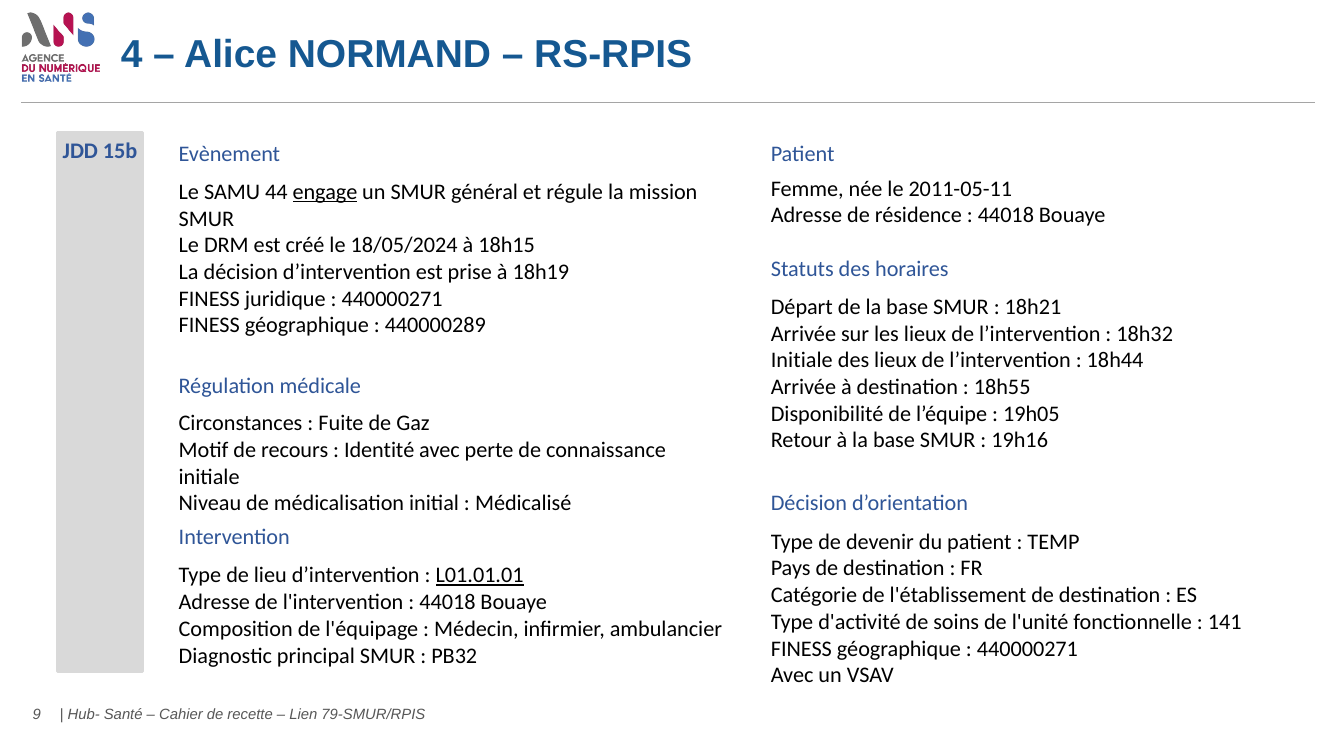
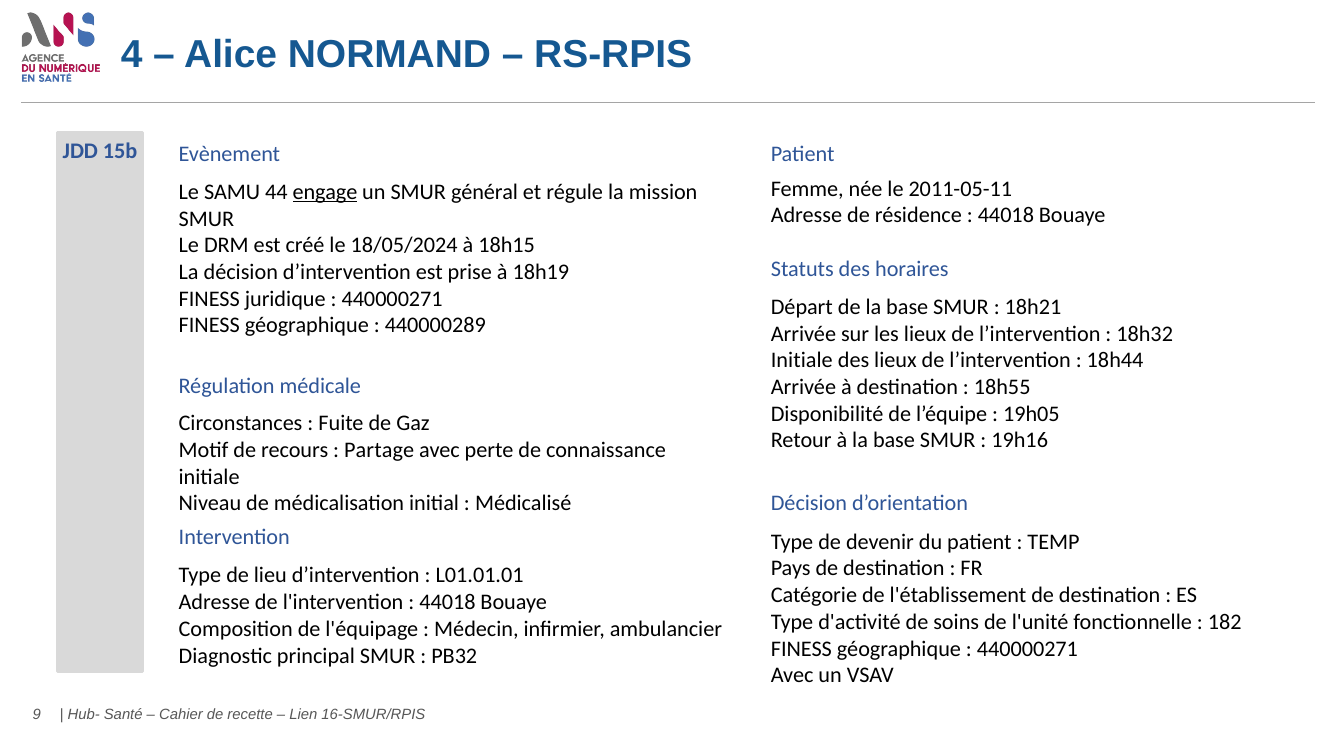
Identité: Identité -> Partage (379, 451)
L01.01.01 underline: present -> none (480, 576)
141: 141 -> 182 (1225, 622)
79-SMUR/RPIS: 79-SMUR/RPIS -> 16-SMUR/RPIS (373, 715)
